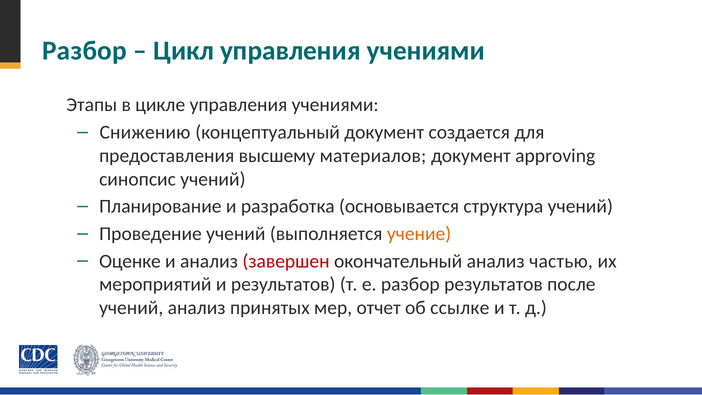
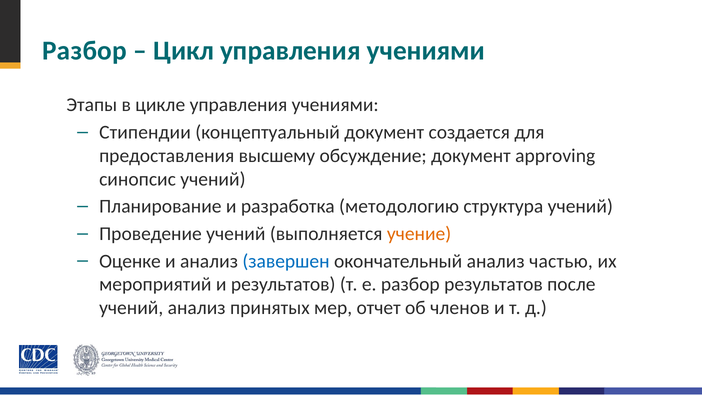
Снижению: Снижению -> Стипендии (145, 132)
материалов: материалов -> обсуждение (373, 156)
основывается: основывается -> методологию (399, 206)
завершен colour: red -> blue (286, 261)
ссылке: ссылке -> членов (460, 308)
